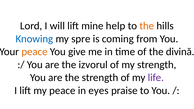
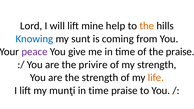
spre: spre -> sunt (81, 39)
peace colour: orange -> purple (35, 52)
the divină: divină -> praise (180, 52)
izvorul: izvorul -> privire (93, 65)
life colour: purple -> orange (156, 78)
my peace: peace -> munţi (62, 91)
eyes: eyes -> time (99, 91)
